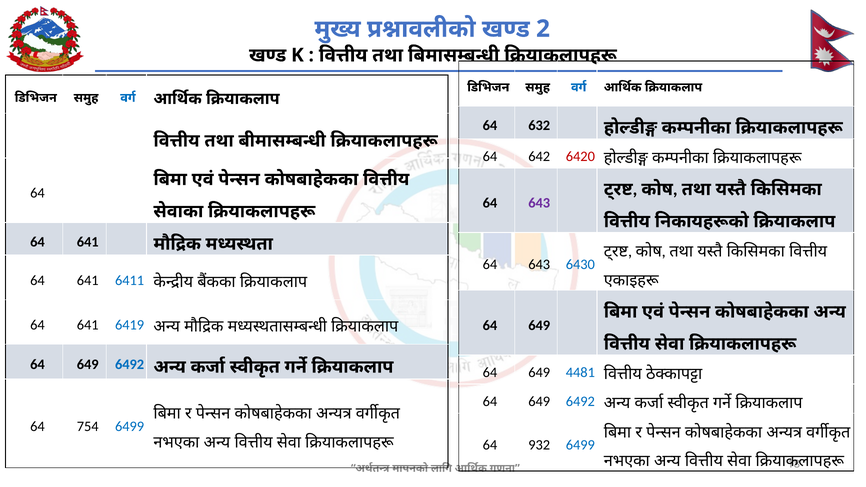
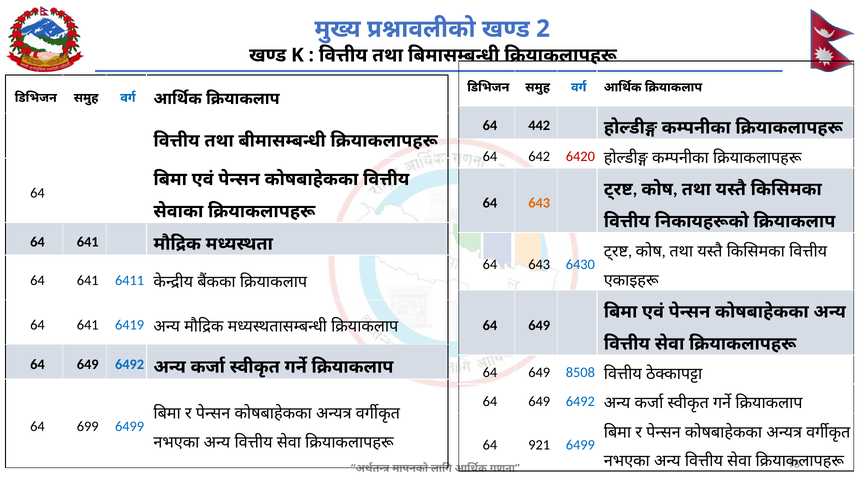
632: 632 -> 442 (539, 126)
643 colour: purple -> orange (539, 203)
4481: 4481 -> 8508 (580, 373)
754: 754 -> 699 (88, 427)
932: 932 -> 921 (539, 445)
